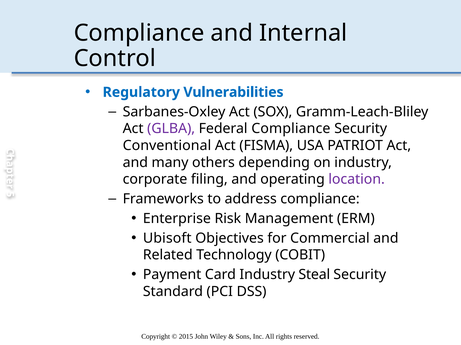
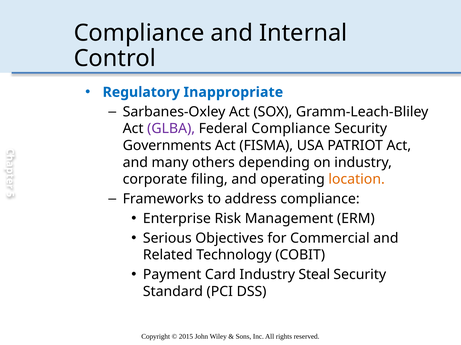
Vulnerabilities: Vulnerabilities -> Inappropriate (233, 92)
Conventional: Conventional -> Governments (167, 146)
location colour: purple -> orange (357, 180)
Ubisoft: Ubisoft -> Serious (167, 239)
